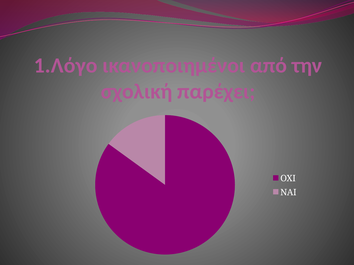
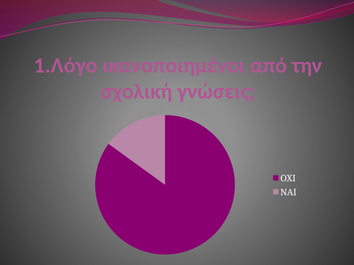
παρέχει: παρέχει -> γνώσεις (216, 92)
